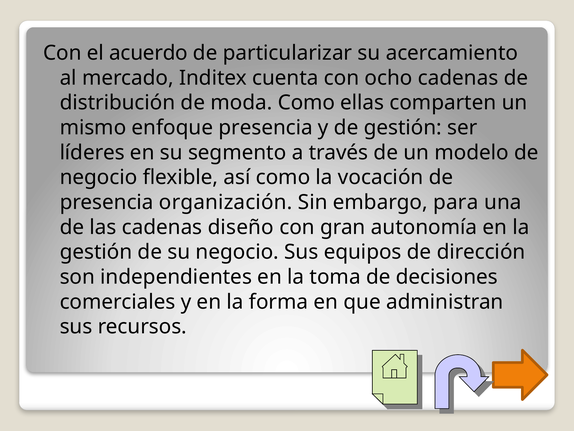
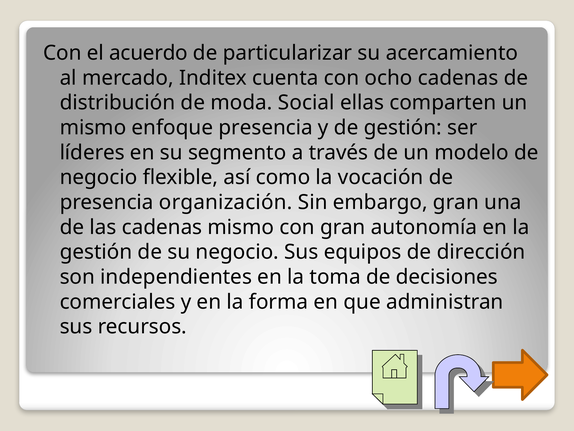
moda Como: Como -> Social (306, 103)
embargo para: para -> gran (456, 202)
cadenas diseño: diseño -> mismo (241, 227)
